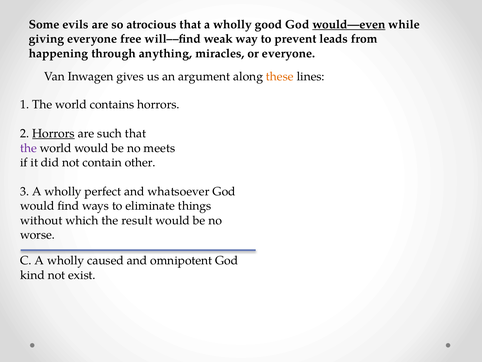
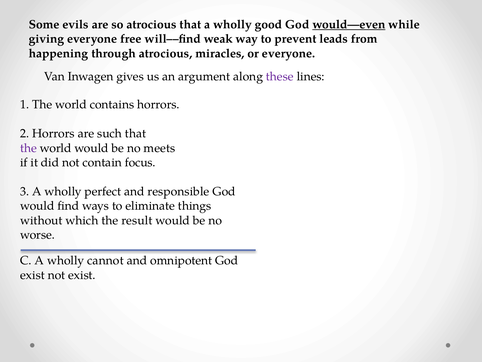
through anything: anything -> atrocious (166, 53)
these colour: orange -> purple (280, 76)
Horrors underline: present -> none (53, 133)
other: other -> focus (140, 162)
whatsoever: whatsoever -> responsible (178, 191)
caused: caused -> cannot (105, 260)
kind: kind -> exist (32, 275)
